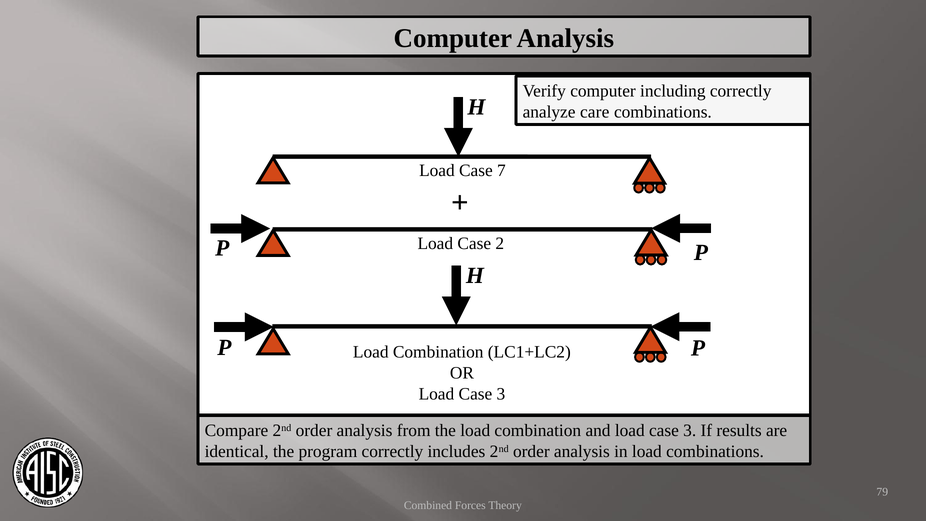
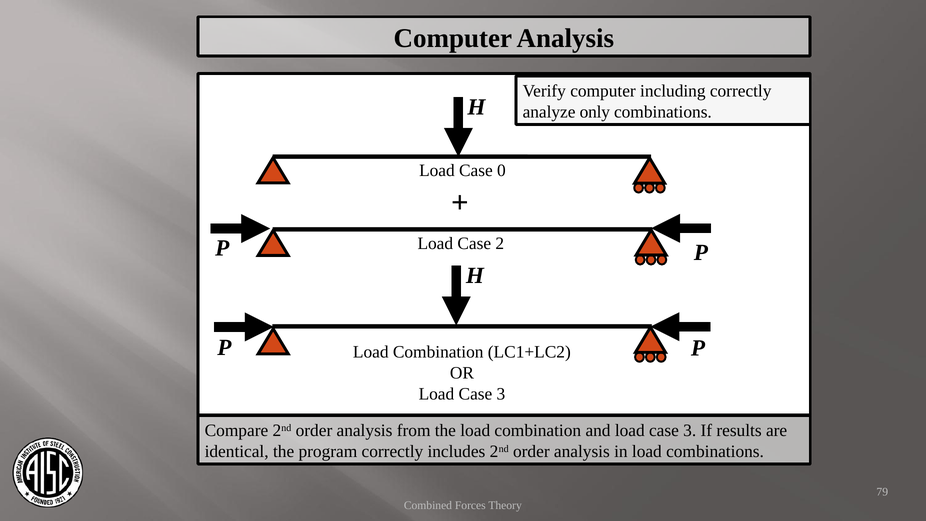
care: care -> only (595, 112)
7: 7 -> 0 (501, 171)
